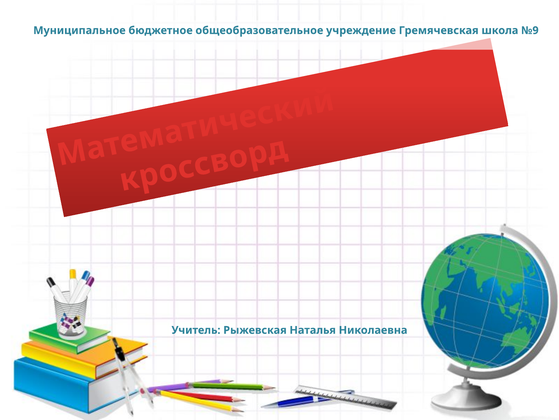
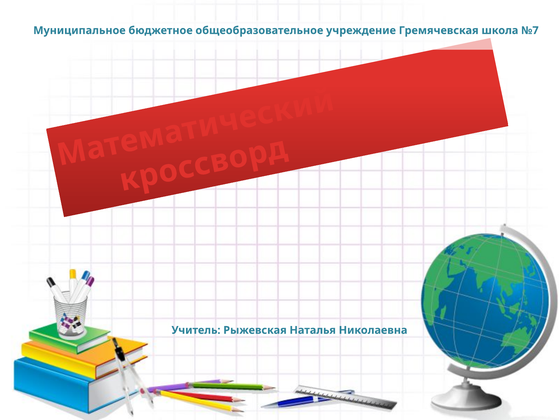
№9: №9 -> №7 (530, 30)
